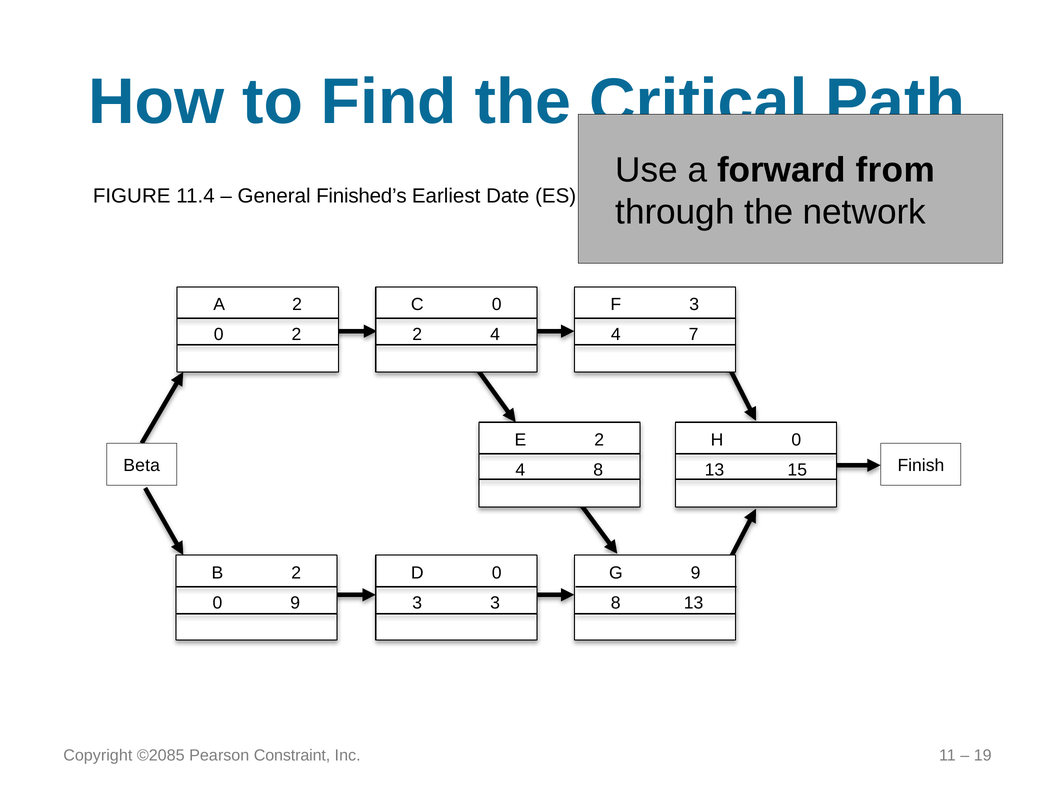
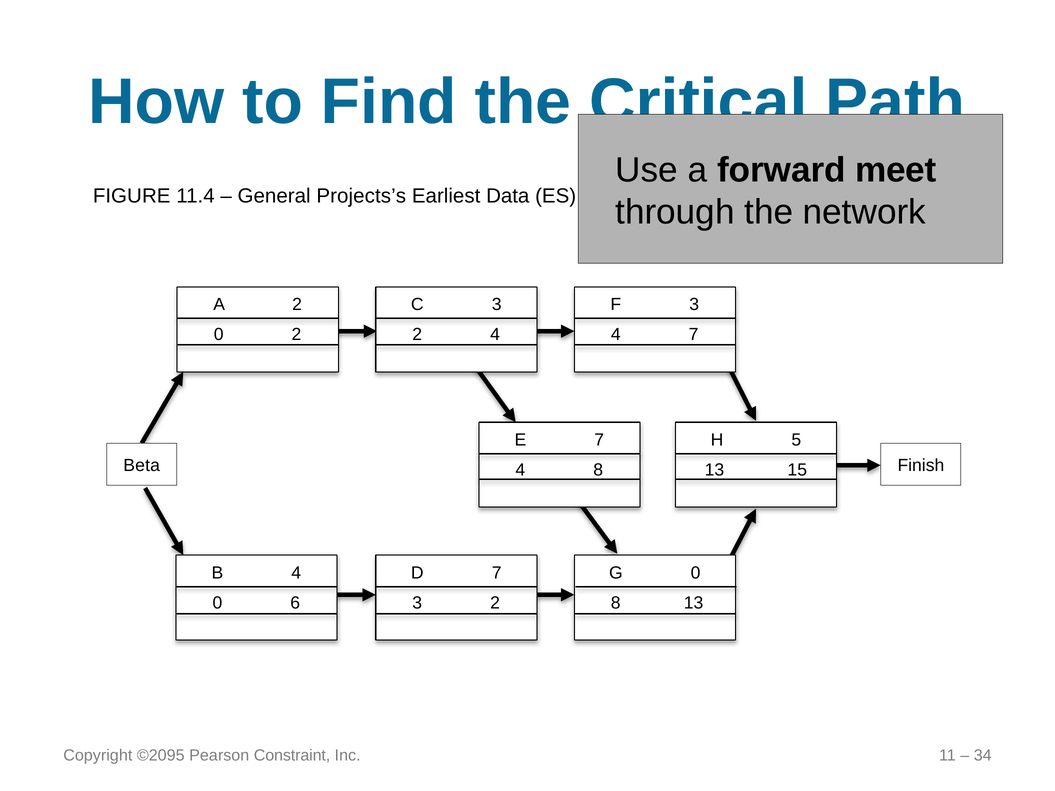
from: from -> meet (896, 170)
Finished’s: Finished’s -> Projects’s (361, 196)
Date: Date -> Data (508, 196)
C 0: 0 -> 3 (497, 305)
E 2: 2 -> 7 (599, 440)
H 0: 0 -> 5 (796, 440)
B 2: 2 -> 4 (296, 573)
D 0: 0 -> 7 (497, 573)
G 9: 9 -> 0 (696, 573)
0 9: 9 -> 6 (295, 603)
3: 3 -> 2 (495, 603)
©2085: ©2085 -> ©2095 (161, 756)
19: 19 -> 34 (983, 756)
